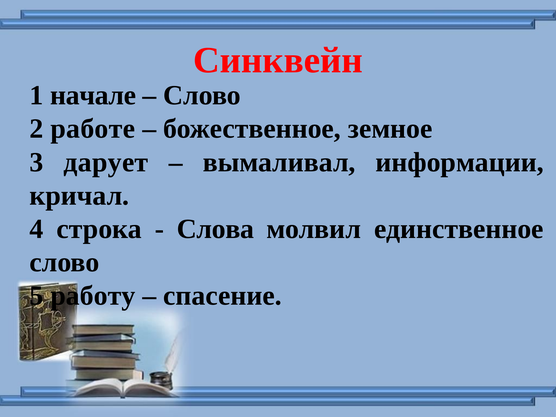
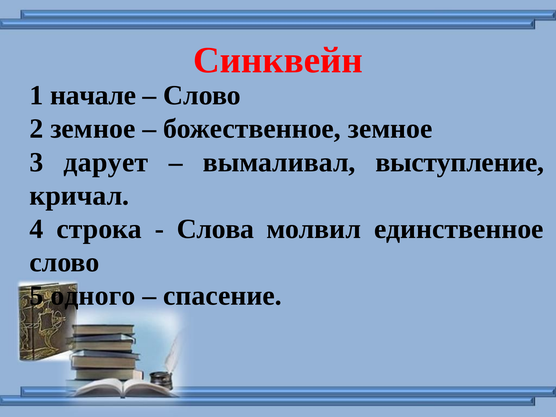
2 работе: работе -> земное (93, 129)
информации: информации -> выступление (460, 162)
работу: работу -> одного (93, 296)
